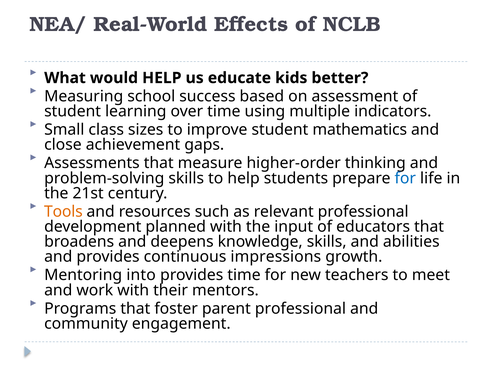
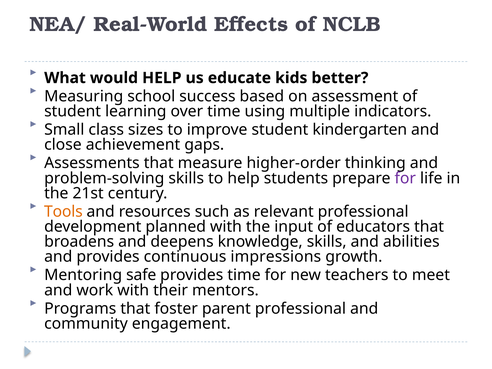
mathematics: mathematics -> kindergarten (360, 130)
for colour: blue -> purple (405, 178)
into: into -> safe (141, 275)
